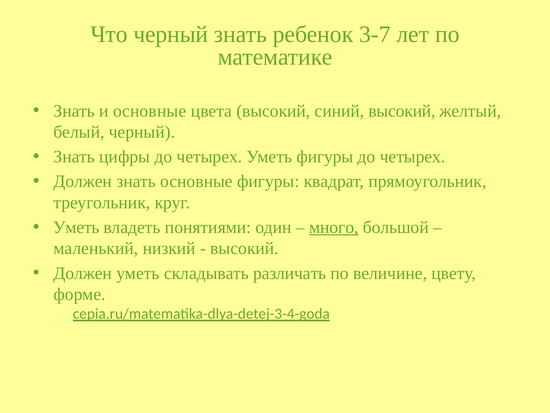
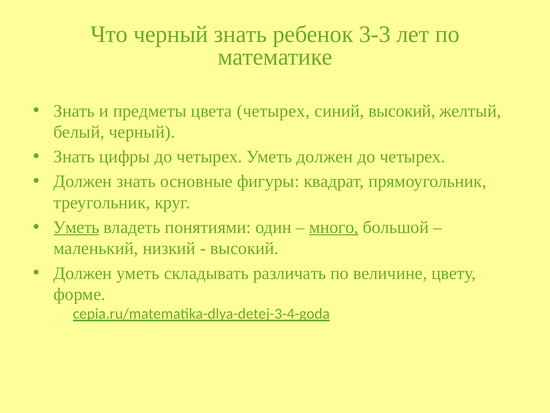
3-7: 3-7 -> 3-3 (375, 34)
и основные: основные -> предметы (150, 111)
цвета высокий: высокий -> четырех (273, 111)
Уметь фигуры: фигуры -> должен (325, 157)
Уметь underline: none -> present (76, 227)
